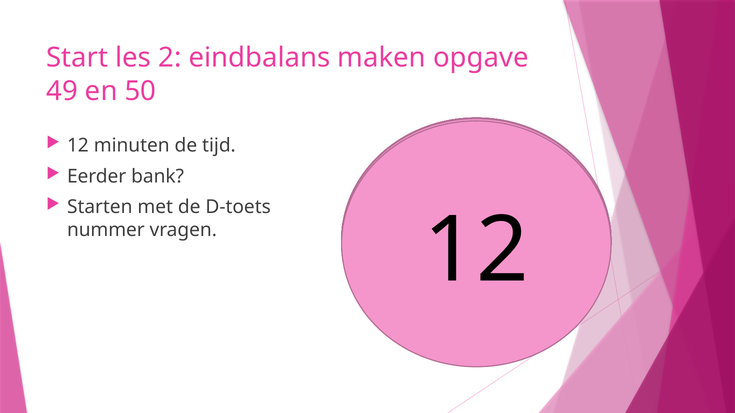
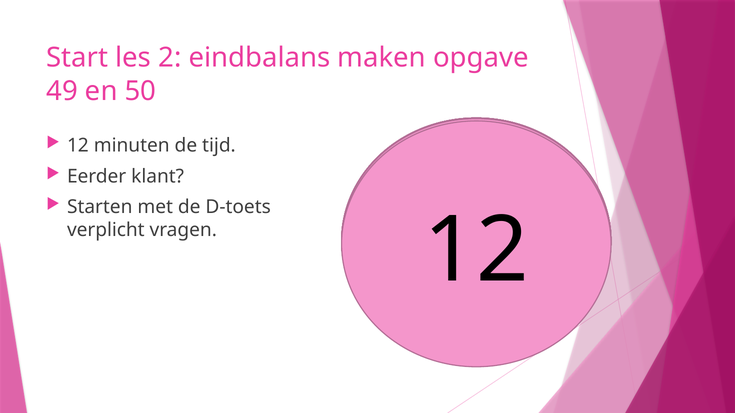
bank: bank -> klant (158, 176)
nummer: nummer -> verplicht (106, 230)
